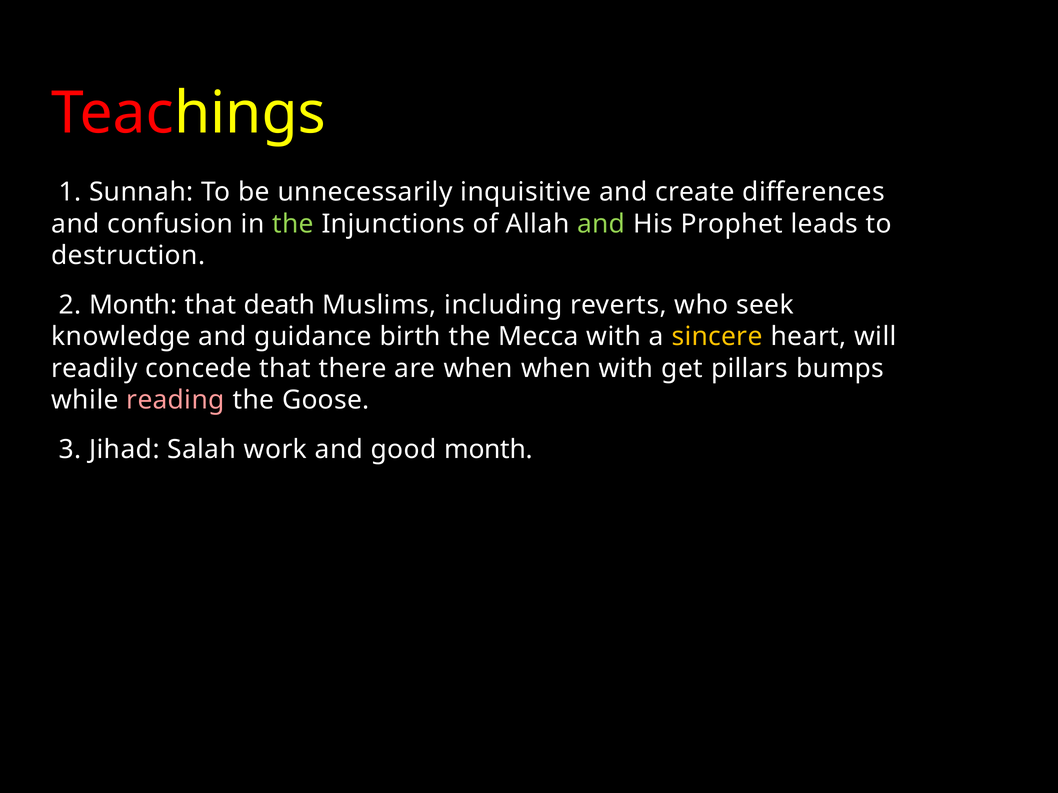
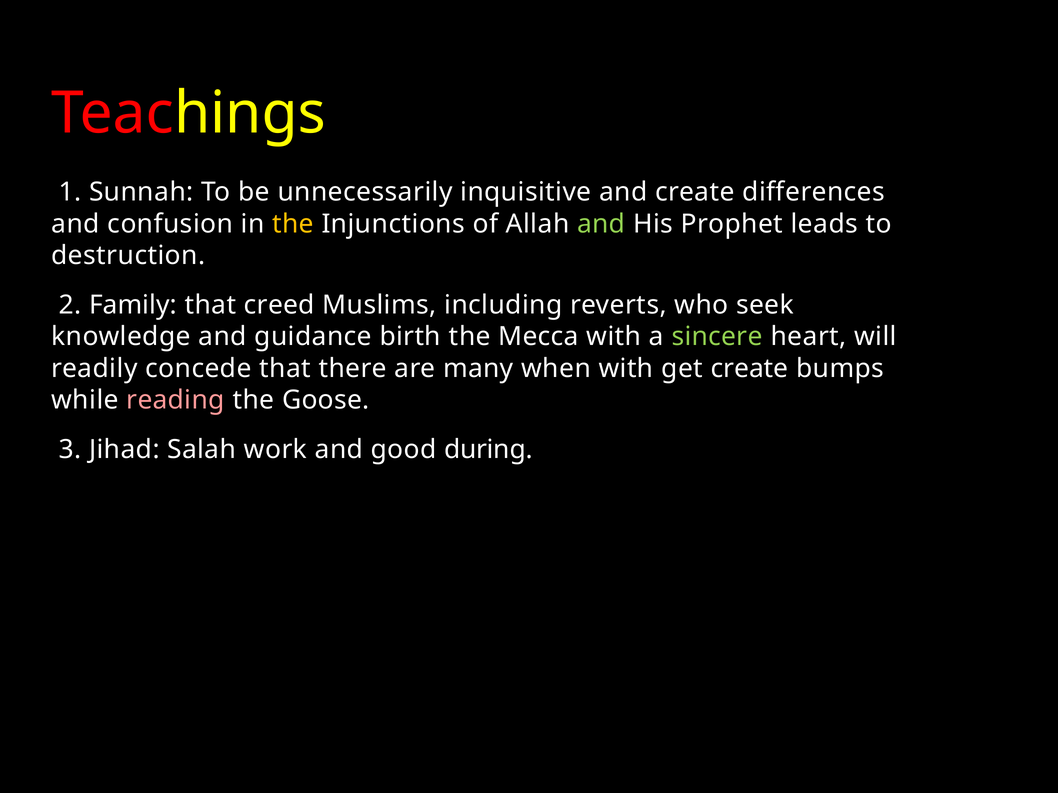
the colour: light green -> yellow (293, 224)
2 Month: Month -> Family (133, 305)
death: death -> creed (279, 305)
sincere colour: yellow -> light green (717, 337)
are when: when -> many (478, 369)
get pillars: pillars -> create (750, 369)
good month: month -> during (488, 450)
